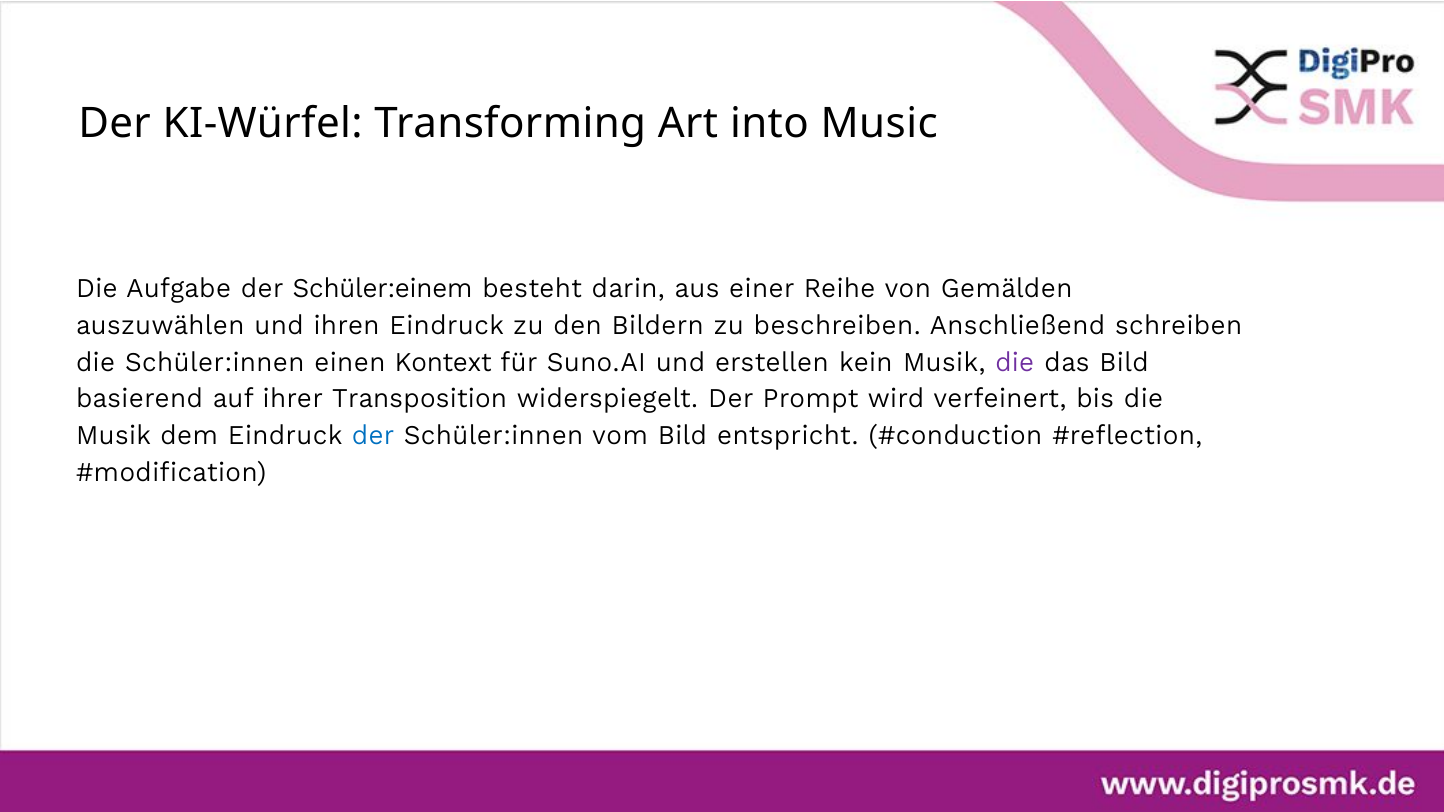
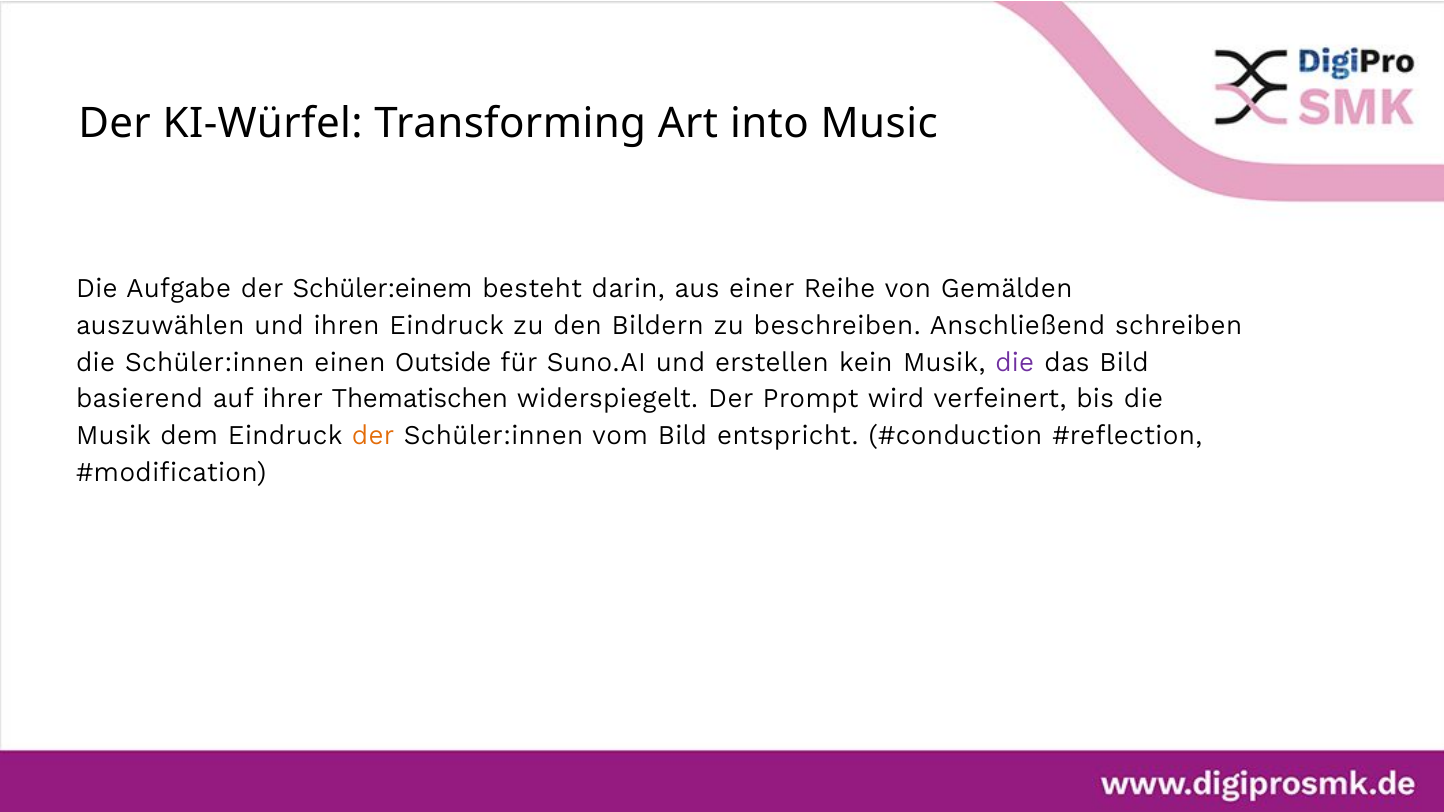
Kontext: Kontext -> Outside (443, 362)
Transposition: Transposition -> Thematischen (420, 399)
der colour: blue -> orange (373, 436)
